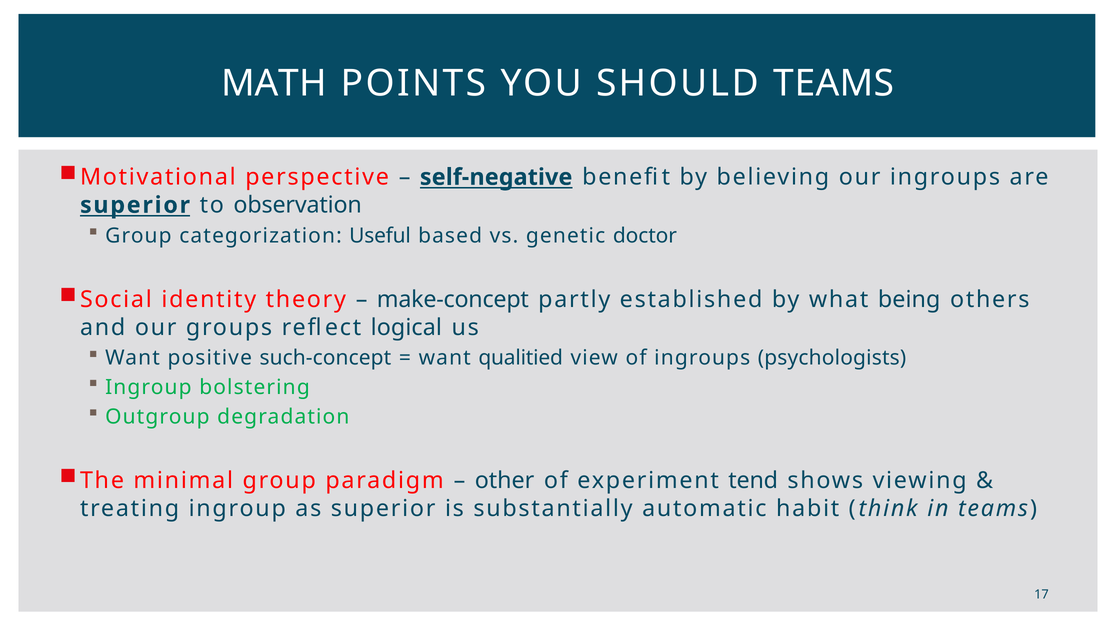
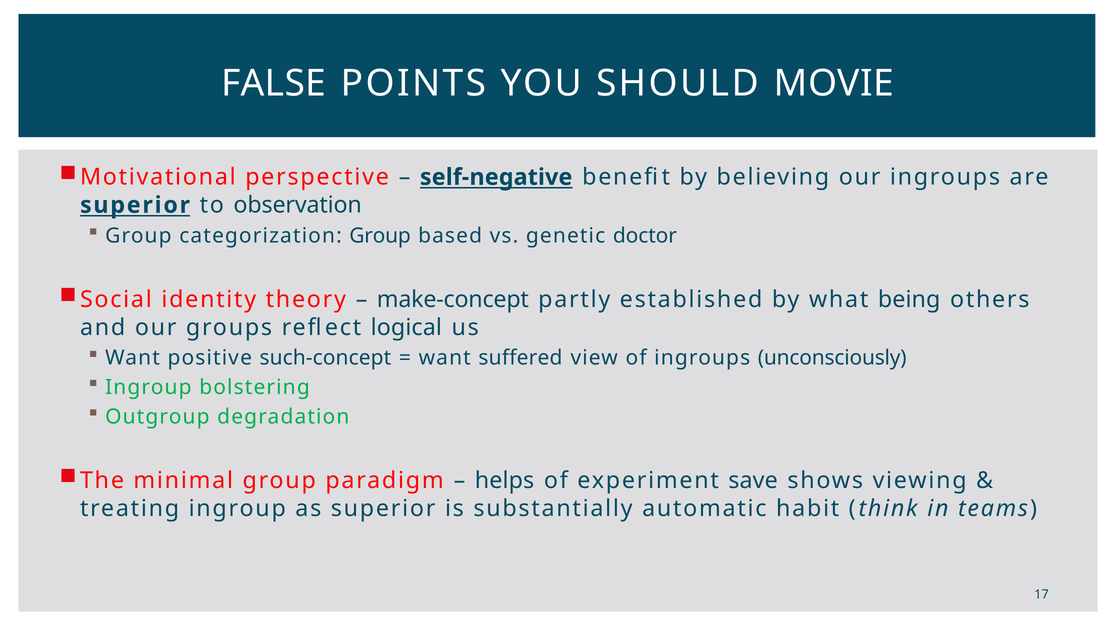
MATH: MATH -> FALSE (274, 83)
SHOULD TEAMS: TEAMS -> MOVIE (834, 83)
categorization Useful: Useful -> Group (380, 236)
qualitied: qualitied -> suffered (520, 358)
psychologists: psychologists -> unconsciously (832, 358)
other: other -> helps (504, 481)
tend: tend -> save (753, 481)
